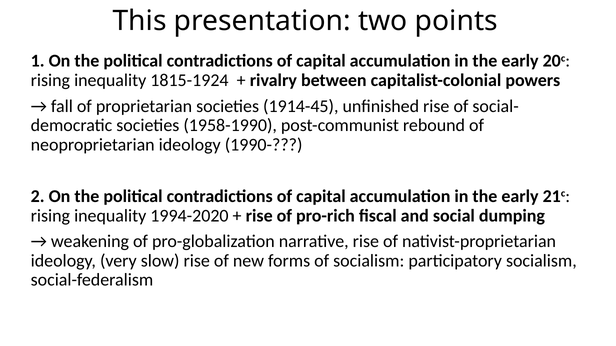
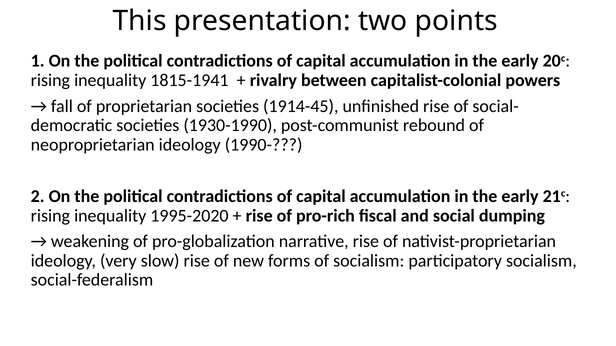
1815-1924: 1815-1924 -> 1815-1941 (189, 80)
1958-1990: 1958-1990 -> 1930-1990 (230, 126)
1994-2020: 1994-2020 -> 1995-2020 (189, 216)
